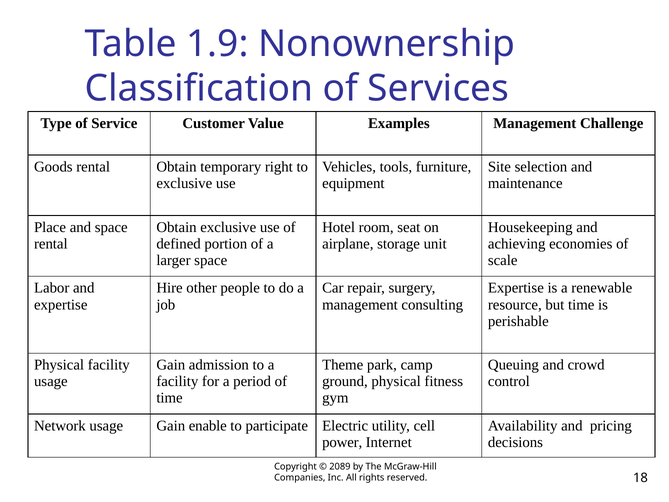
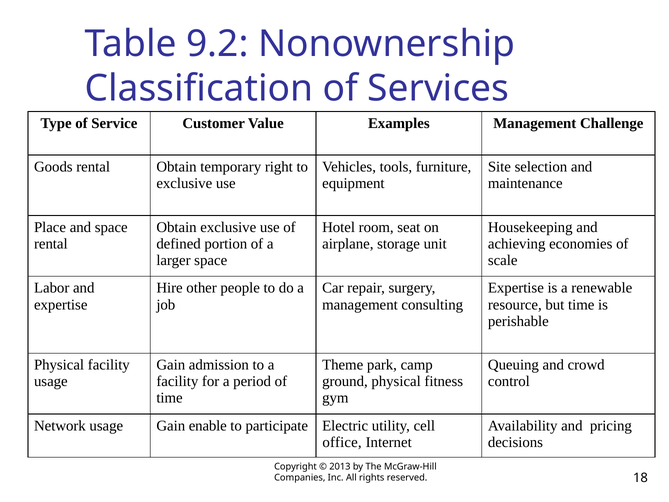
1.9: 1.9 -> 9.2 (217, 44)
power: power -> office (342, 442)
2089: 2089 -> 2013 (340, 466)
